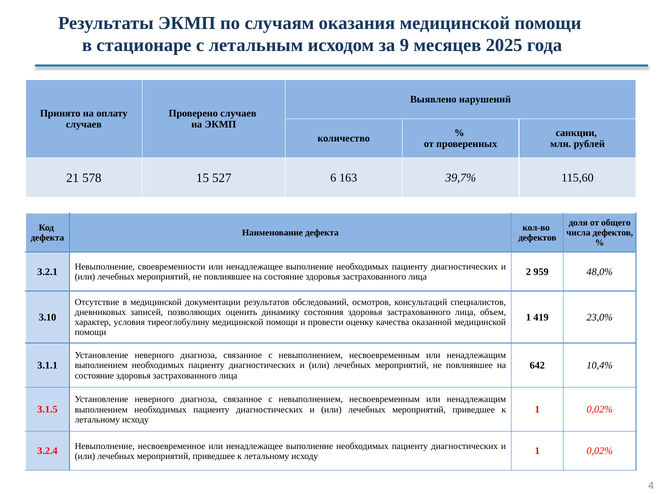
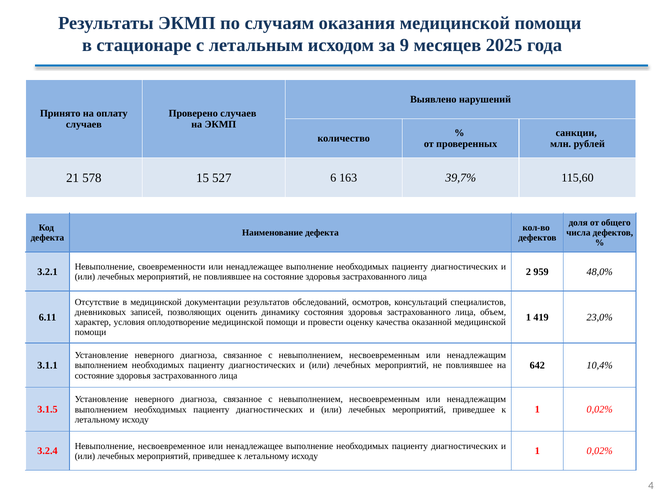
3.10: 3.10 -> 6.11 (48, 317)
тиреоглобулину: тиреоглобулину -> оплодотворение (179, 322)
